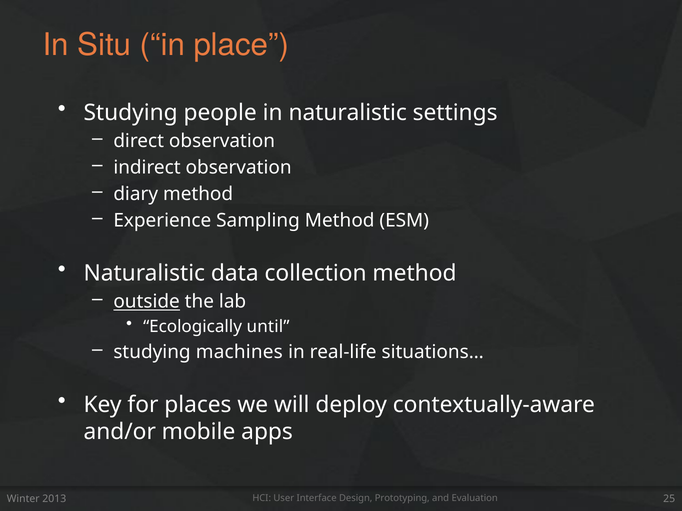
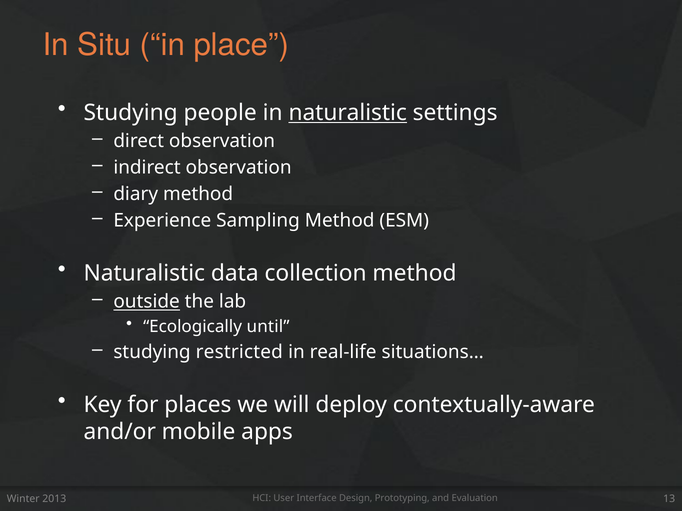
naturalistic underline: none -> present (348, 113)
machines: machines -> restricted (239, 352)
25: 25 -> 13 (669, 499)
